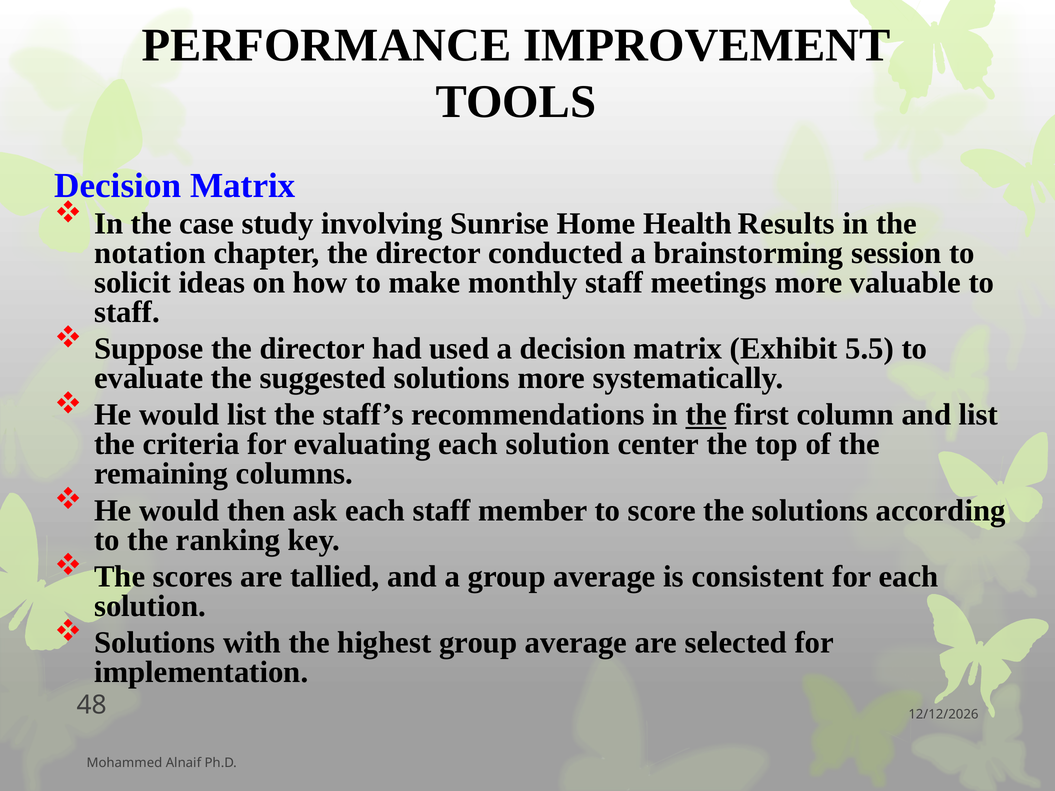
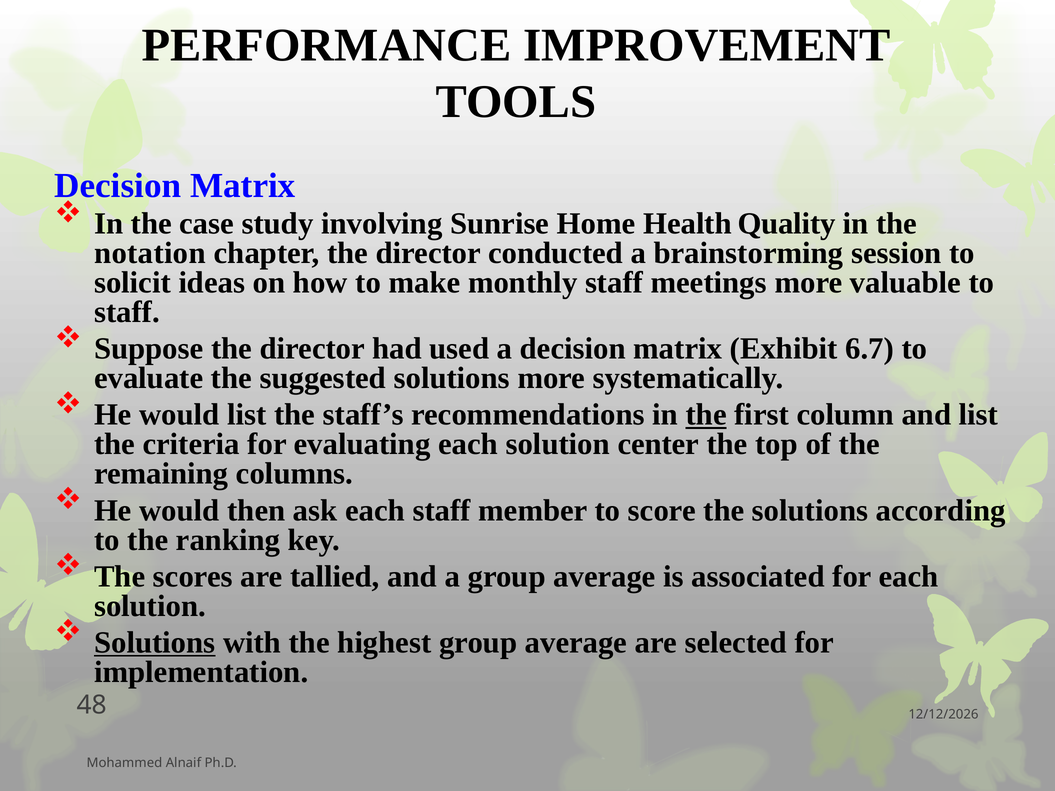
Results: Results -> Quality (787, 224)
5.5: 5.5 -> 6.7 (870, 349)
consistent: consistent -> associated (758, 577)
Solutions underline: none -> present (155, 643)
